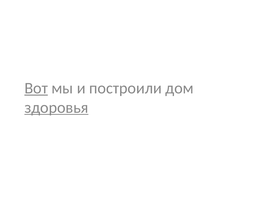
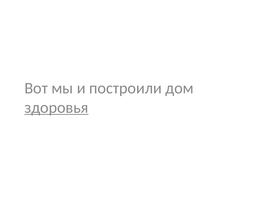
Вот underline: present -> none (36, 88)
